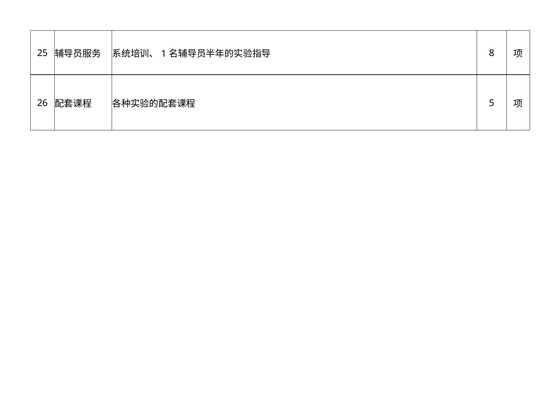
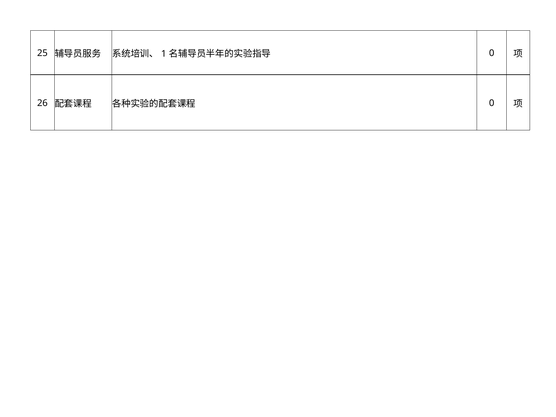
8: 8 -> 0 (492, 53)
5: 5 -> 0 (492, 103)
